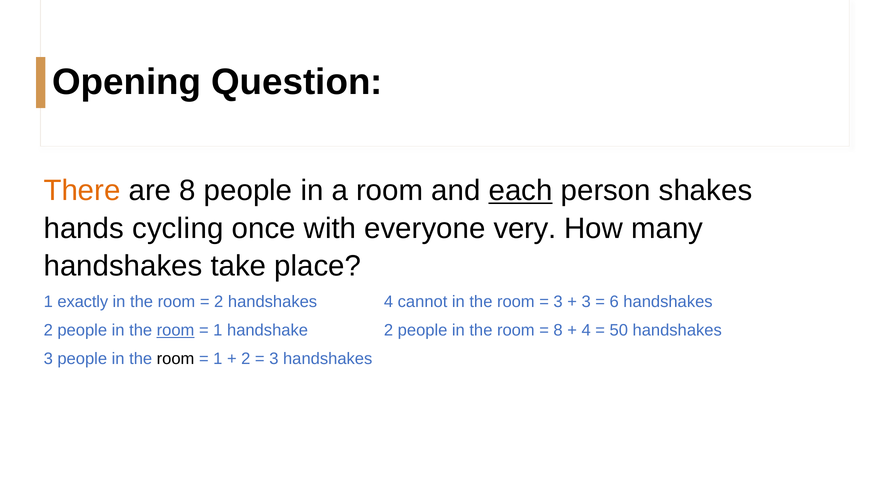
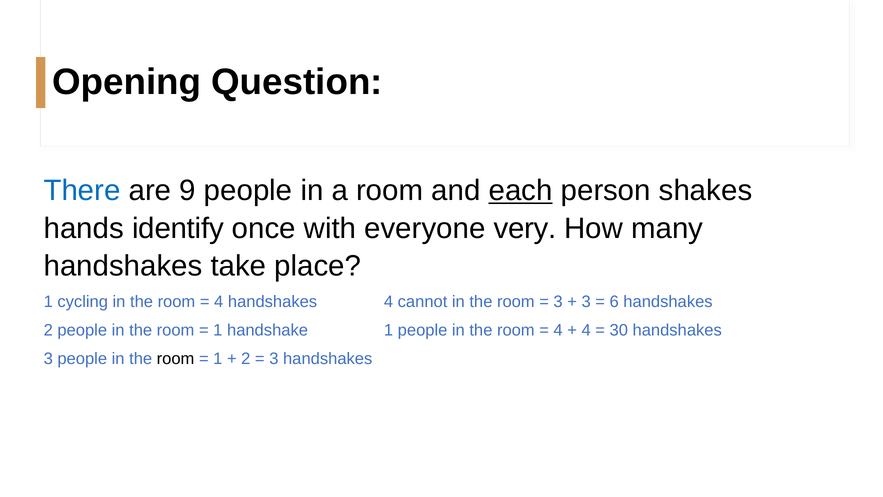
There colour: orange -> blue (82, 190)
are 8: 8 -> 9 (188, 190)
cycling: cycling -> identify (178, 228)
exactly: exactly -> cycling (83, 301)
2: 2 -> 4 (219, 301)
room underline: present -> none (176, 330)
handshake 2: 2 -> 1 (389, 330)
8: 8 -> 4 (558, 330)
50: 50 -> 30 (619, 330)
